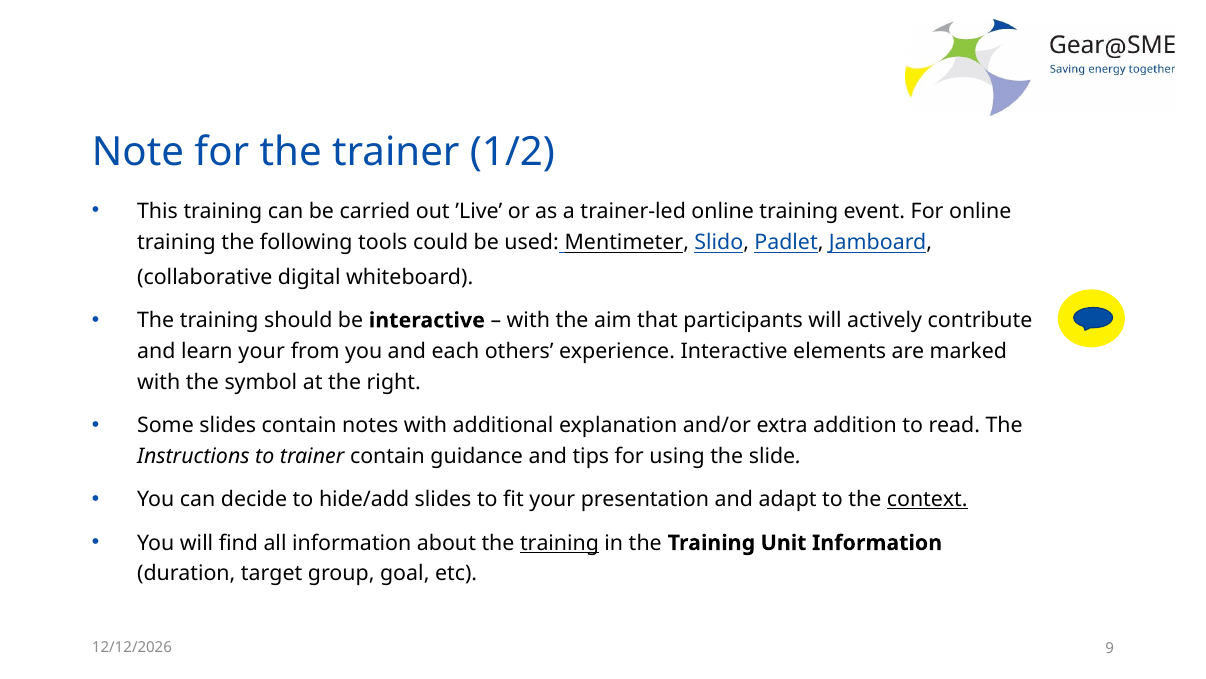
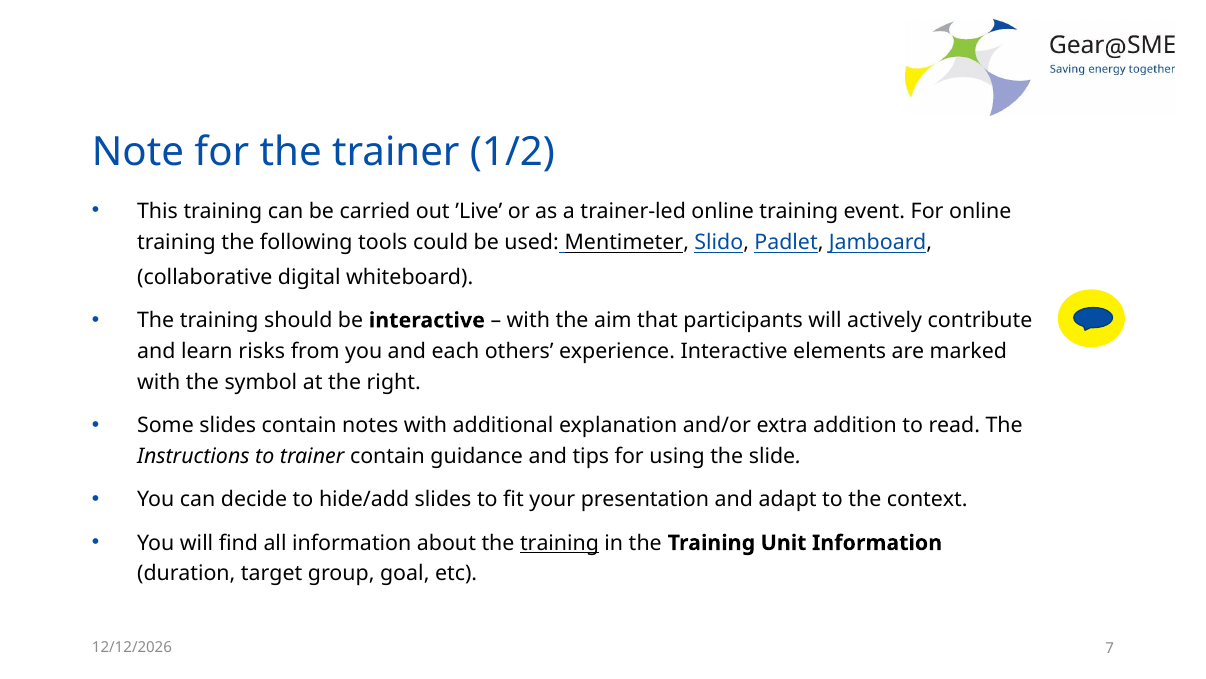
learn your: your -> risks (262, 351)
context underline: present -> none (927, 499)
9: 9 -> 7 (1110, 647)
